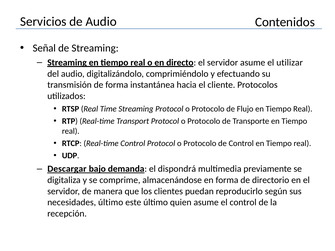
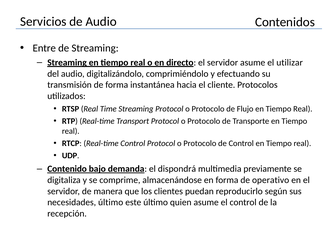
Señal: Señal -> Entre (44, 48)
Descargar: Descargar -> Contenido (67, 169)
directorio: directorio -> operativo (271, 180)
